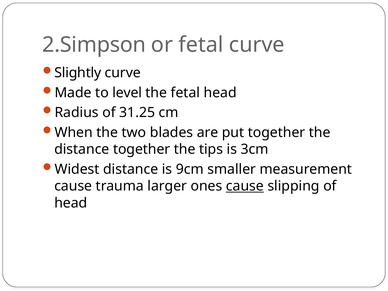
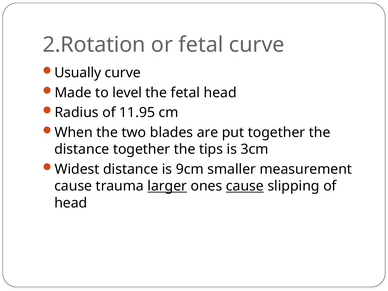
2.Simpson: 2.Simpson -> 2.Rotation (94, 45)
Slightly: Slightly -> Usually (78, 73)
31.25: 31.25 -> 11.95 (137, 113)
larger underline: none -> present (167, 186)
